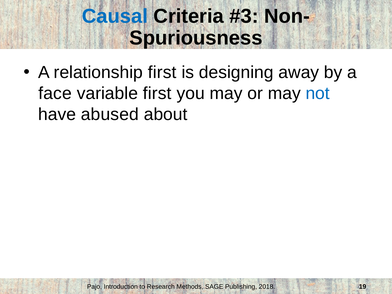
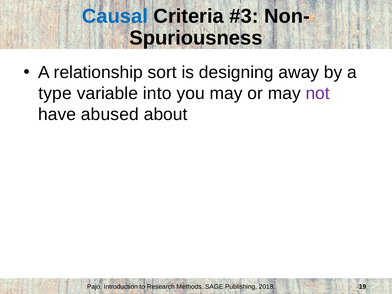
relationship first: first -> sort (162, 72)
face: face -> type (55, 93)
variable first: first -> into (157, 93)
not colour: blue -> purple (318, 93)
